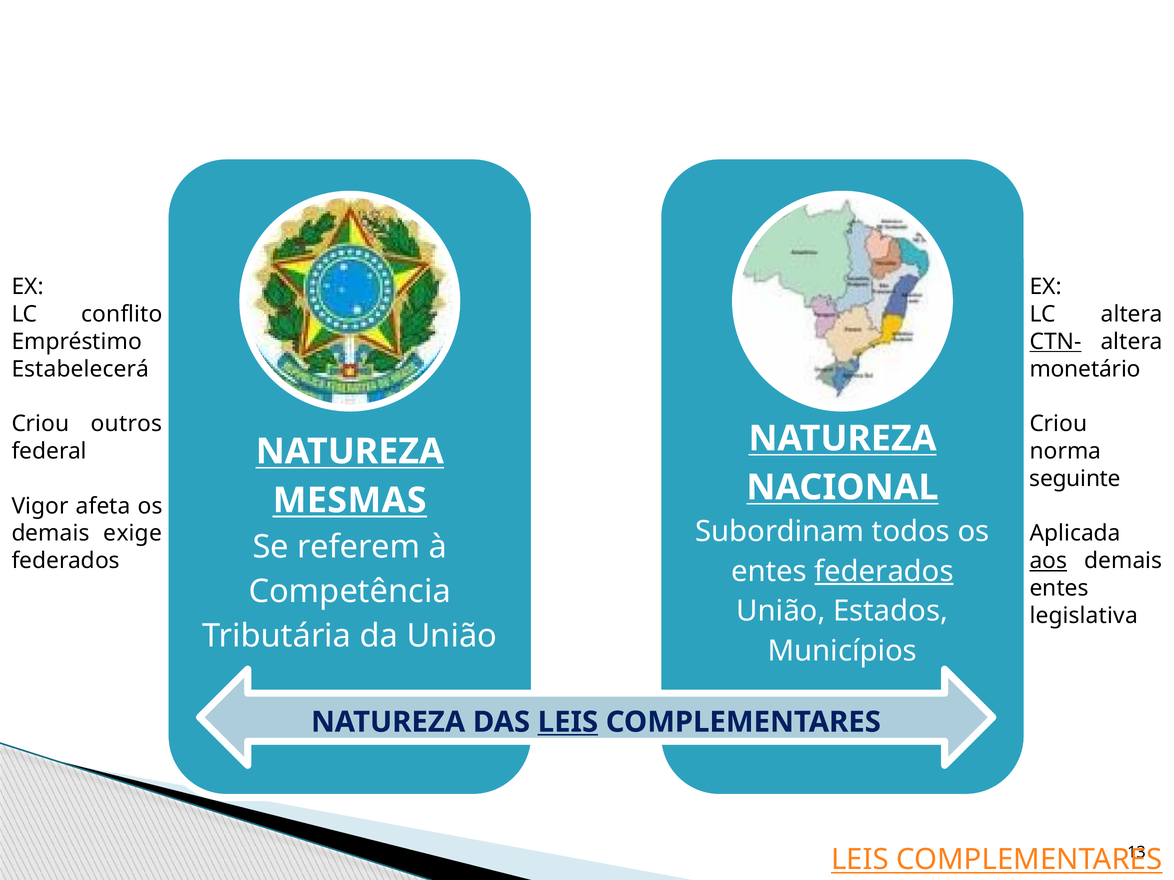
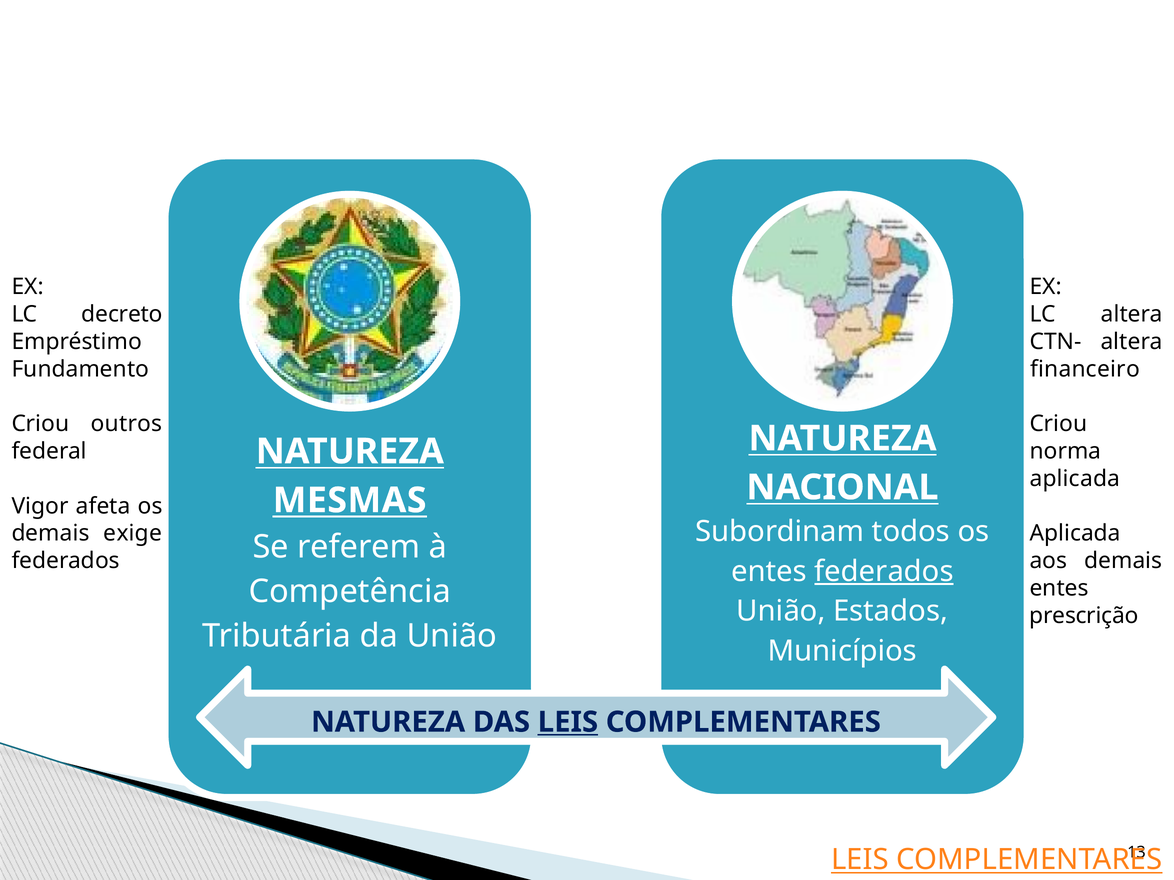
conflito: conflito -> decreto (122, 314)
CTN- underline: present -> none (1056, 342)
Estabelecerá: Estabelecerá -> Fundamento (80, 369)
monetário: monetário -> financeiro (1085, 369)
seguinte: seguinte -> aplicada (1075, 479)
aos underline: present -> none (1048, 561)
legislativa: legislativa -> prescrição (1084, 616)
